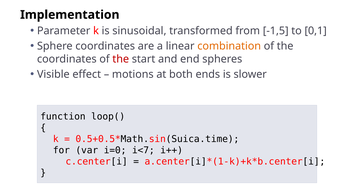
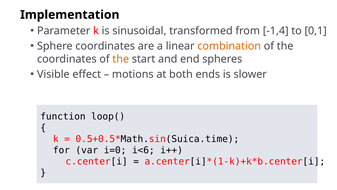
-1,5: -1,5 -> -1,4 (276, 31)
the colour: red -> orange (121, 59)
i<7: i<7 -> i<6 (143, 150)
